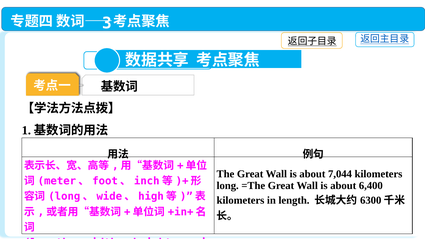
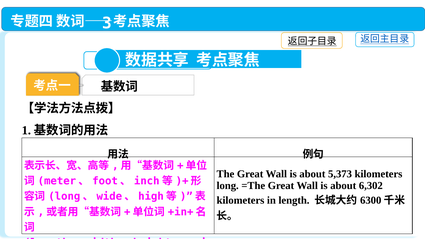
7,044: 7,044 -> 5,373 (340, 174)
6,400: 6,400 -> 6,302 (371, 186)
